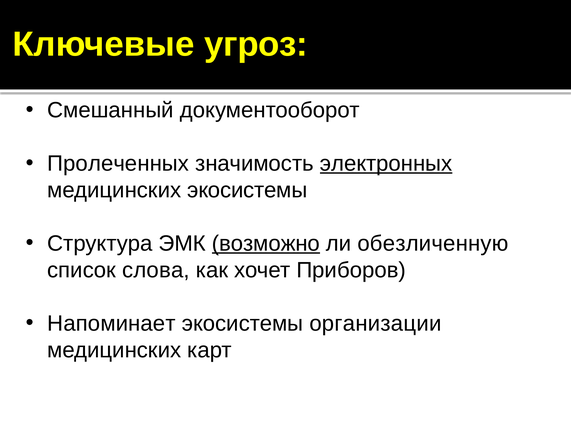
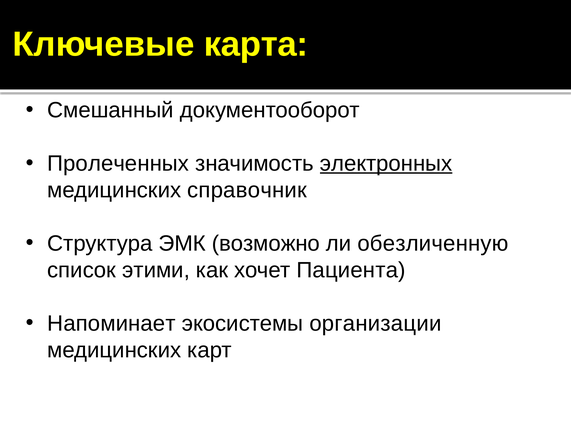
угроз: угроз -> карта (256, 44)
медицинских экосистемы: экосистемы -> справочник (247, 190)
возможно underline: present -> none (266, 244)
слова: слова -> этими (156, 270)
Приборов: Приборов -> Пациента (351, 270)
